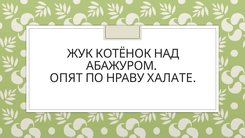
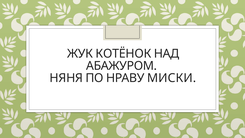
ОПЯТ: ОПЯТ -> НЯНЯ (66, 78)
ХАЛАТЕ: ХАЛАТЕ -> МИСКИ (172, 78)
